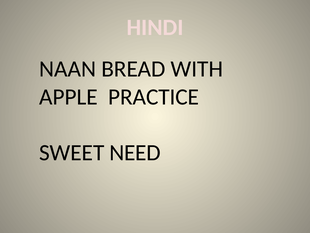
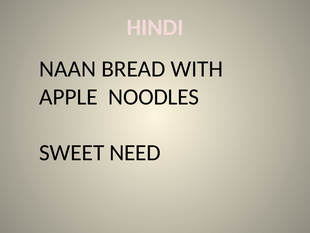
PRACTICE: PRACTICE -> NOODLES (154, 97)
